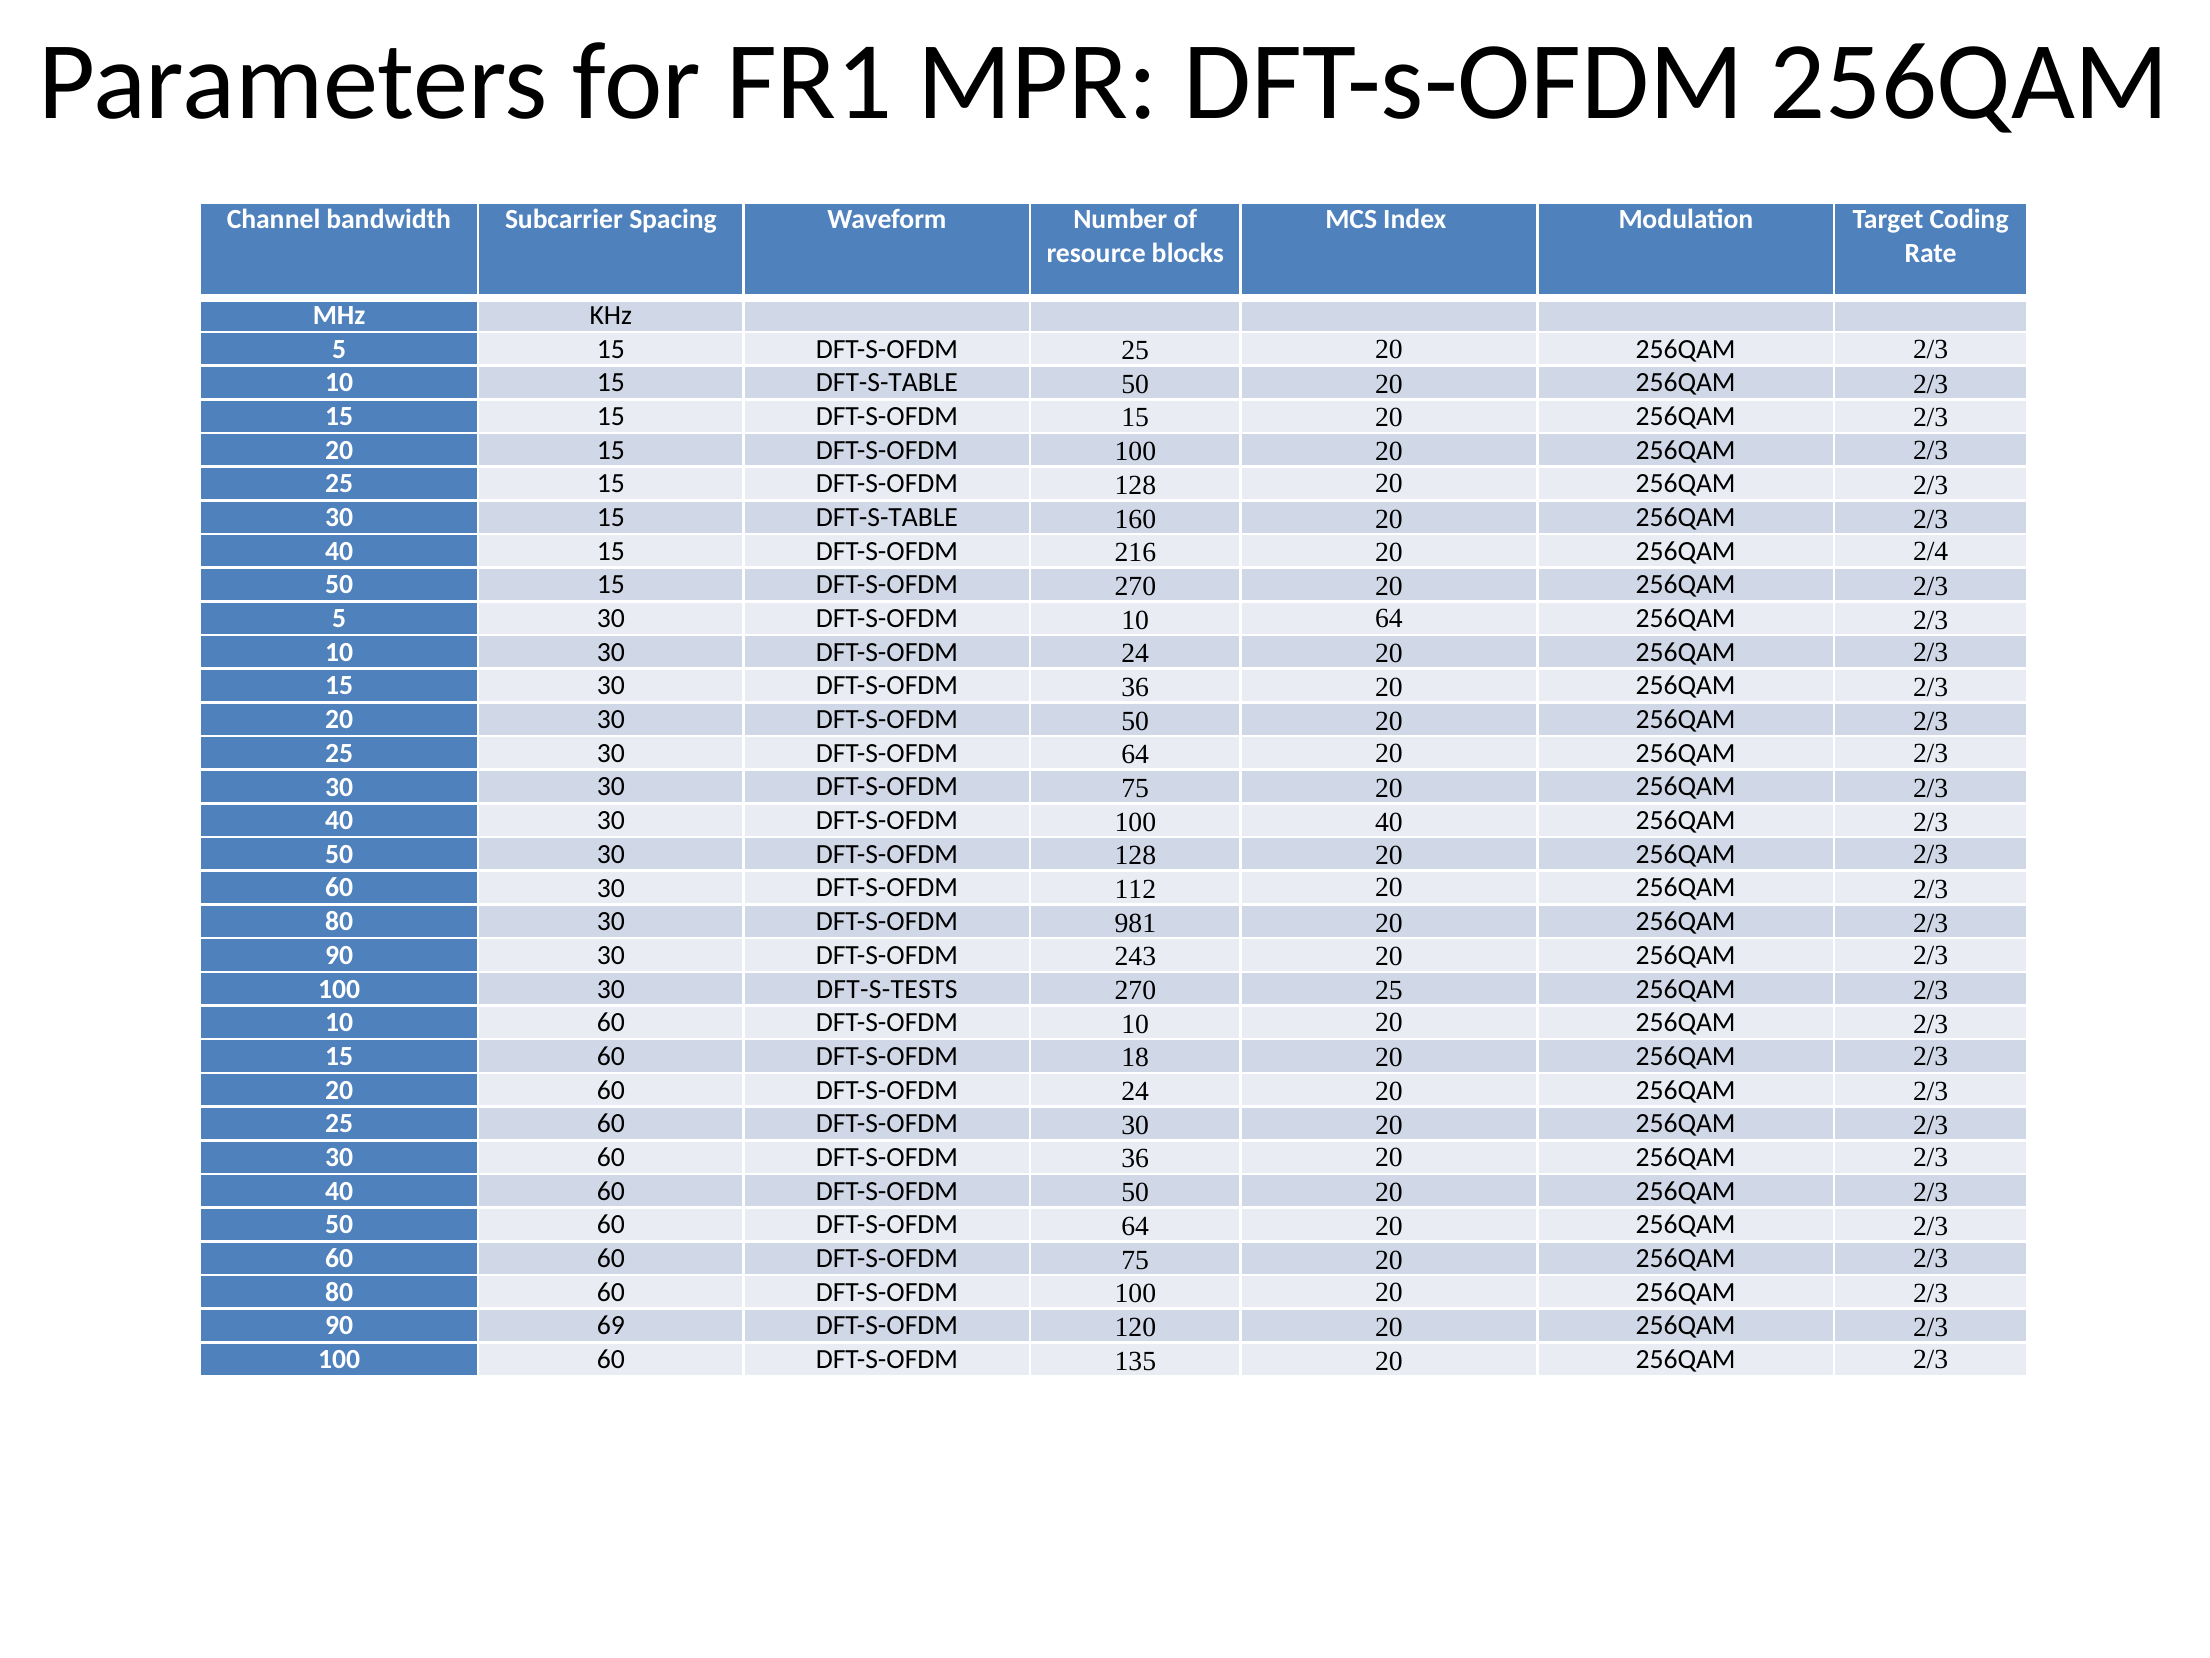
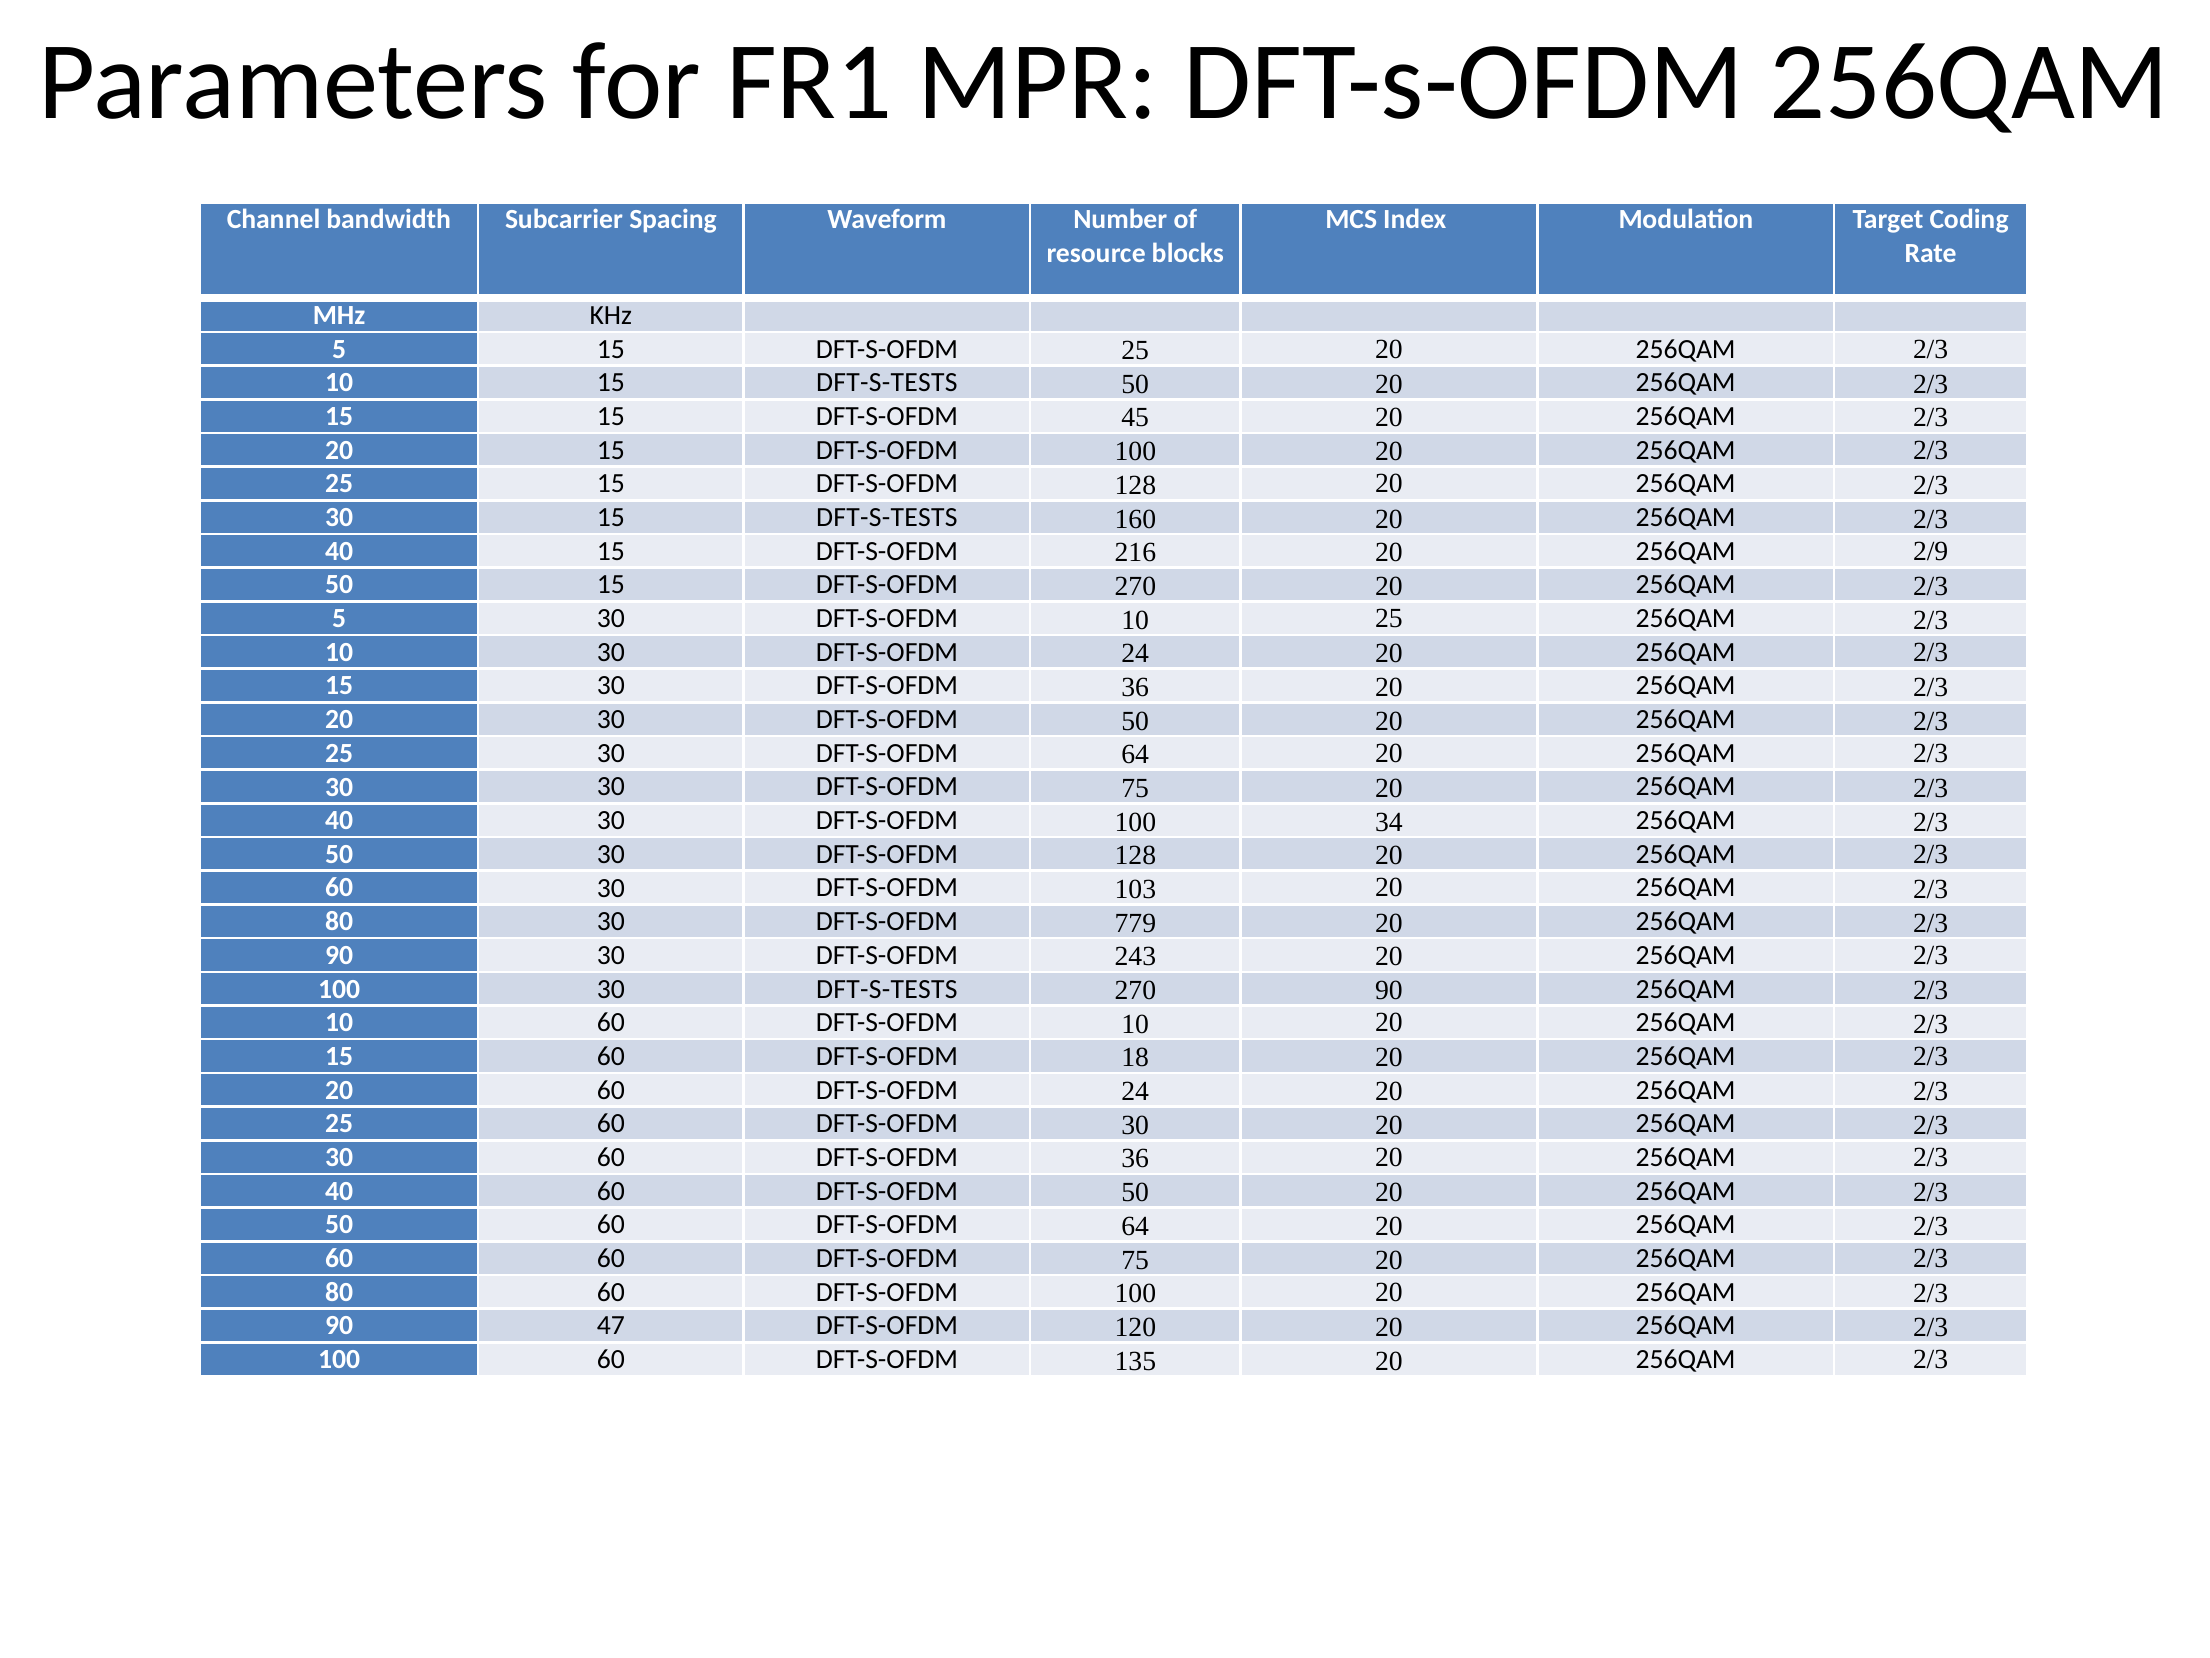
10 15 DFT-S-TABLE: DFT-S-TABLE -> DFT-S-TESTS (887, 382)
DFT-S-OFDM 15: 15 -> 45 (1135, 418)
30 15 DFT-S-TABLE: DFT-S-TABLE -> DFT-S-TESTS (887, 517)
2/4: 2/4 -> 2/9 (1931, 551)
10 64: 64 -> 25 (1389, 618)
100 40: 40 -> 34 (1389, 822)
112: 112 -> 103 (1135, 889)
981: 981 -> 779 (1135, 923)
270 25: 25 -> 90 (1389, 990)
69: 69 -> 47 (611, 1325)
